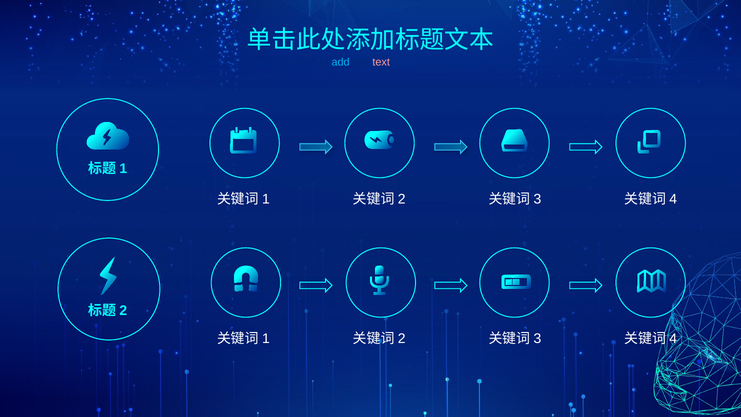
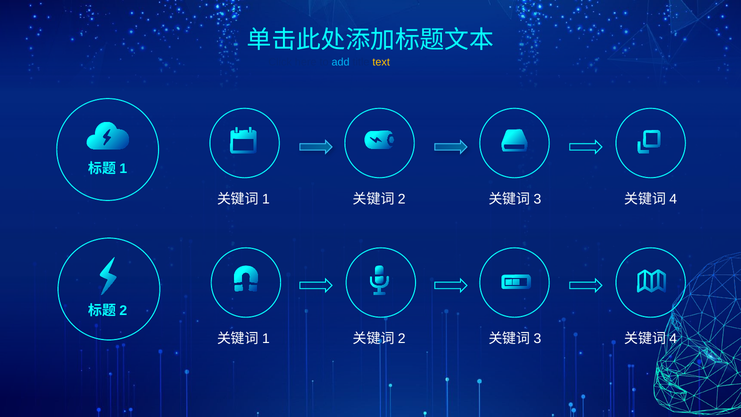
text colour: pink -> yellow (381, 62)
